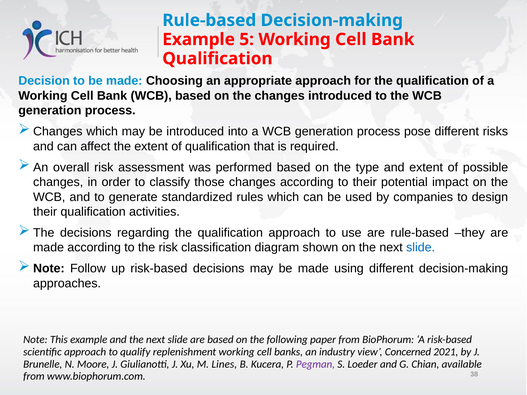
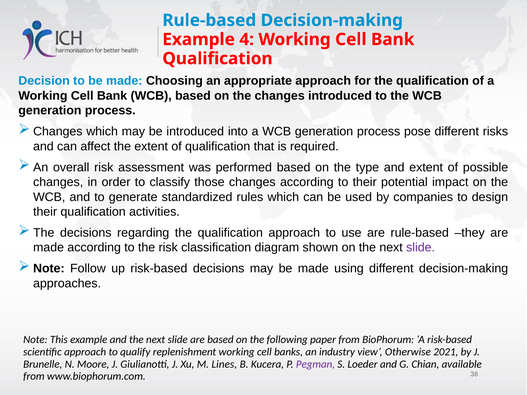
5: 5 -> 4 (247, 39)
slide colour: blue -> purple (421, 248)
Concerned: Concerned -> Otherwise (408, 352)
